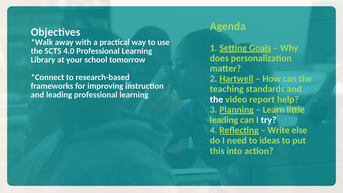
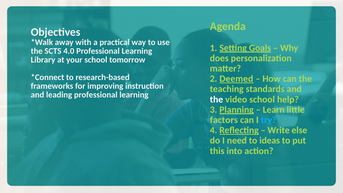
Hartwell: Hartwell -> Deemed (236, 79)
video report: report -> school (262, 99)
leading: leading -> factors (224, 120)
try colour: white -> light blue (269, 120)
